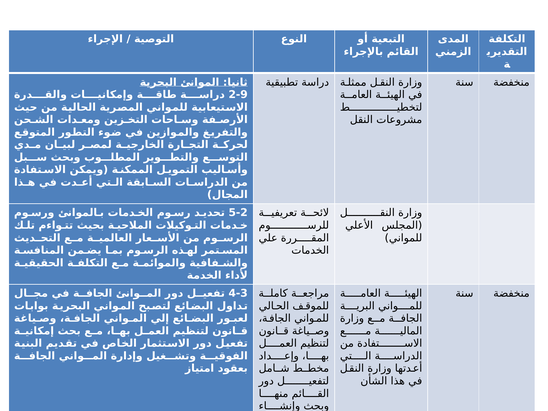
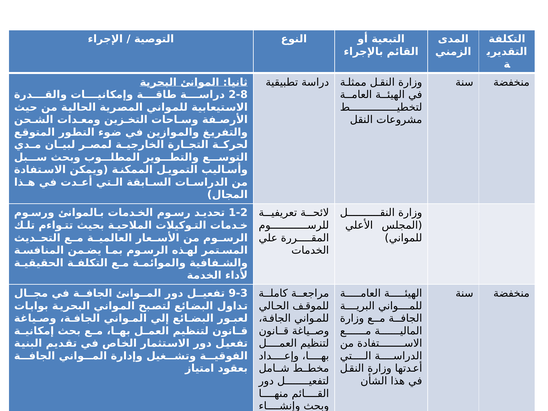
2-9: 2-9 -> 2-8 (238, 95)
5-2: 5-2 -> 1-2 (238, 213)
4-3: 4-3 -> 9-3 (238, 293)
